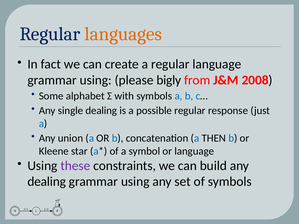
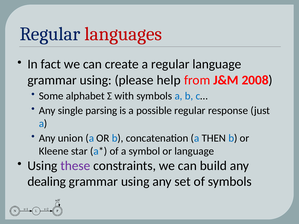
languages colour: orange -> red (123, 34)
bigly: bigly -> help (169, 80)
single dealing: dealing -> parsing (101, 111)
